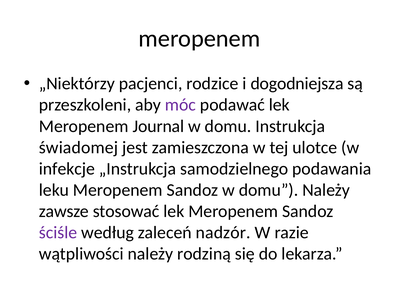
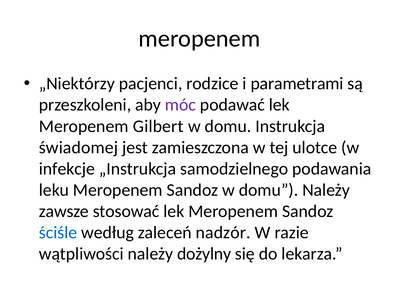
dogodniejsza: dogodniejsza -> parametrami (297, 84)
Journal: Journal -> Gilbert (158, 126)
ściśle colour: purple -> blue (58, 233)
rodziną: rodziną -> dożylny (204, 254)
